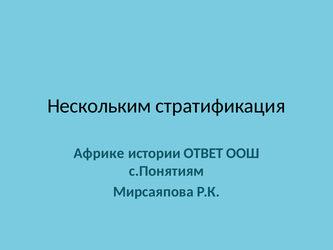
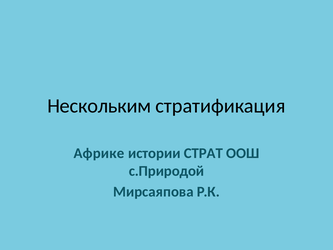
ОТВЕТ: ОТВЕТ -> СТРАТ (203, 153)
с.Понятиям: с.Понятиям -> с.Природой (167, 171)
